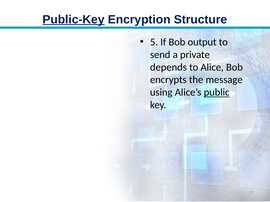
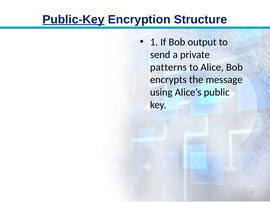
5: 5 -> 1 (154, 42)
depends: depends -> patterns (168, 67)
public underline: present -> none (217, 93)
